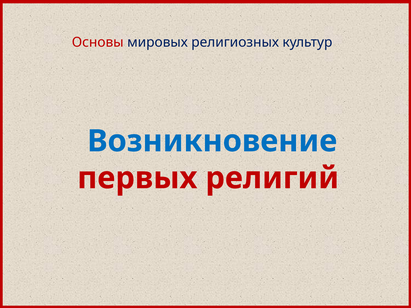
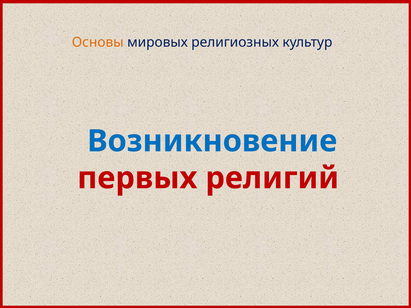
Основы colour: red -> orange (98, 42)
